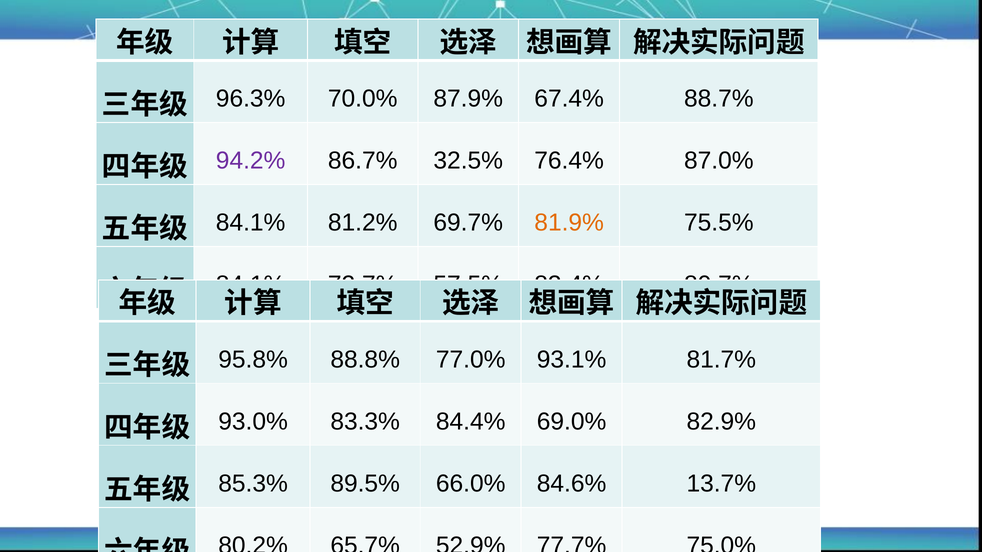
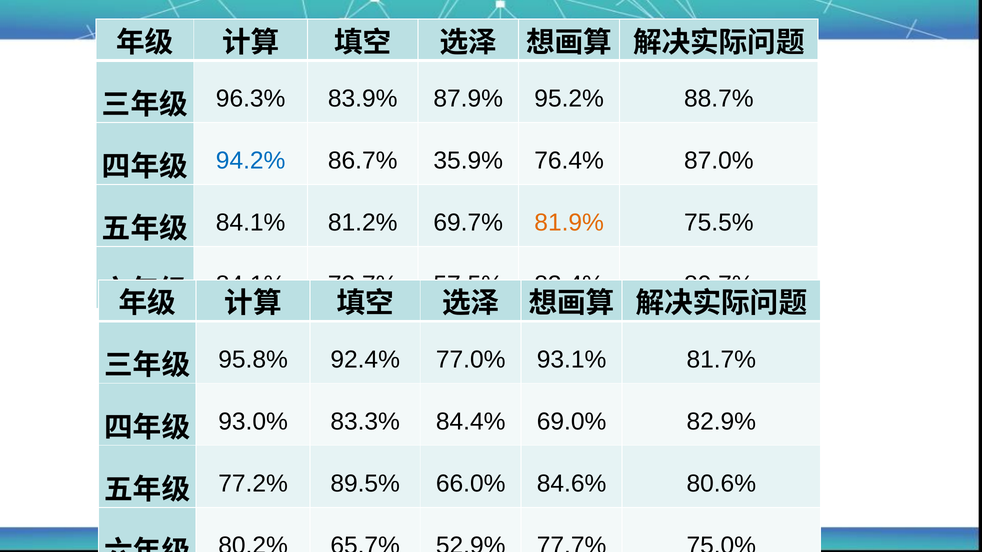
70.0%: 70.0% -> 83.9% (363, 99)
67.4%: 67.4% -> 95.2% (569, 99)
94.2% colour: purple -> blue (251, 161)
32.5%: 32.5% -> 35.9% (468, 161)
88.8%: 88.8% -> 92.4% (365, 360)
85.3%: 85.3% -> 77.2% (253, 484)
13.7%: 13.7% -> 80.6% (721, 484)
